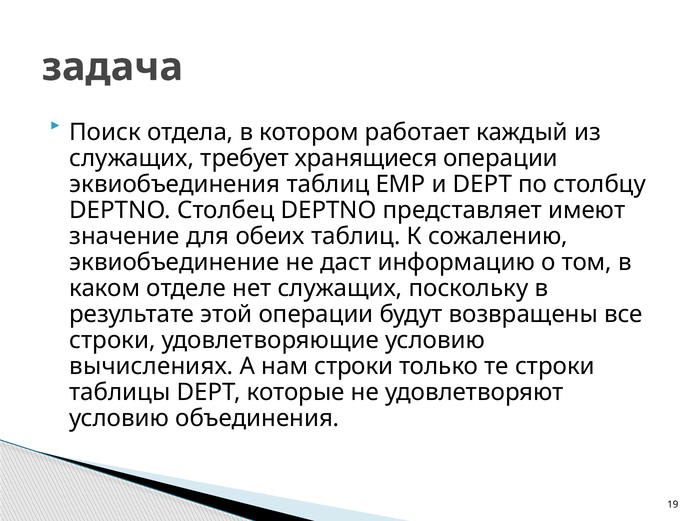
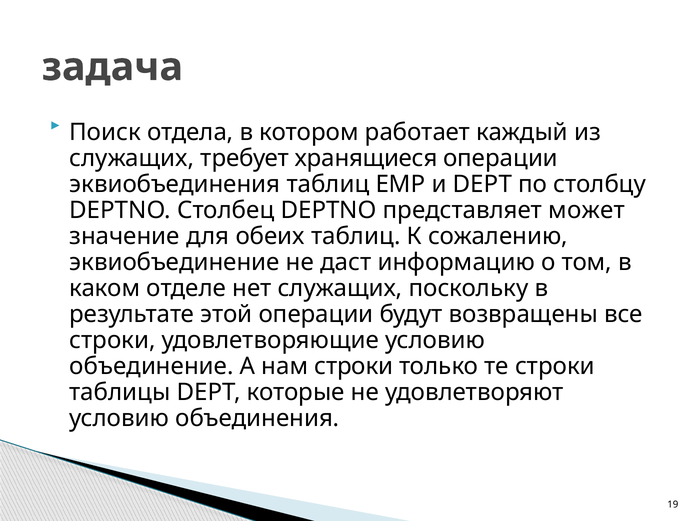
имеют: имеют -> может (587, 210)
вычислениях: вычислениях -> объединение (151, 367)
